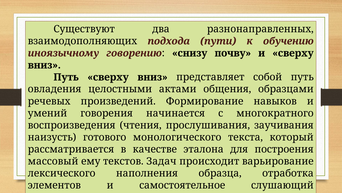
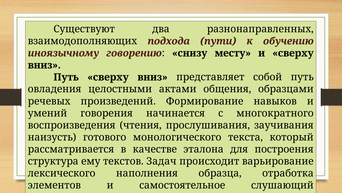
почву: почву -> месту (233, 53)
массовый: массовый -> структура (53, 161)
